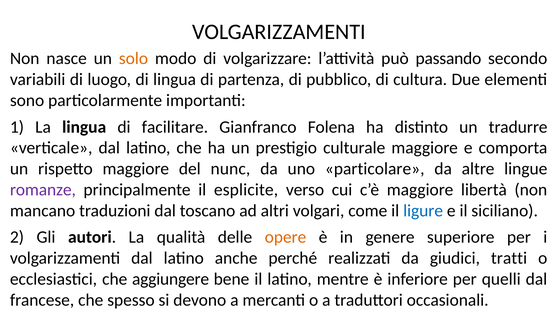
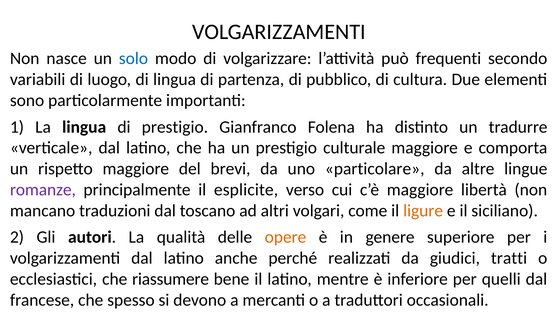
solo colour: orange -> blue (133, 59)
passando: passando -> frequenti (448, 59)
di facilitare: facilitare -> prestigio (175, 127)
nunc: nunc -> brevi (231, 169)
ligure colour: blue -> orange (423, 211)
aggiungere: aggiungere -> riassumere (171, 279)
